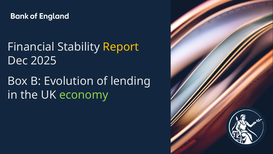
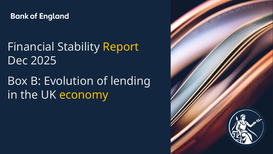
economy colour: light green -> yellow (84, 95)
